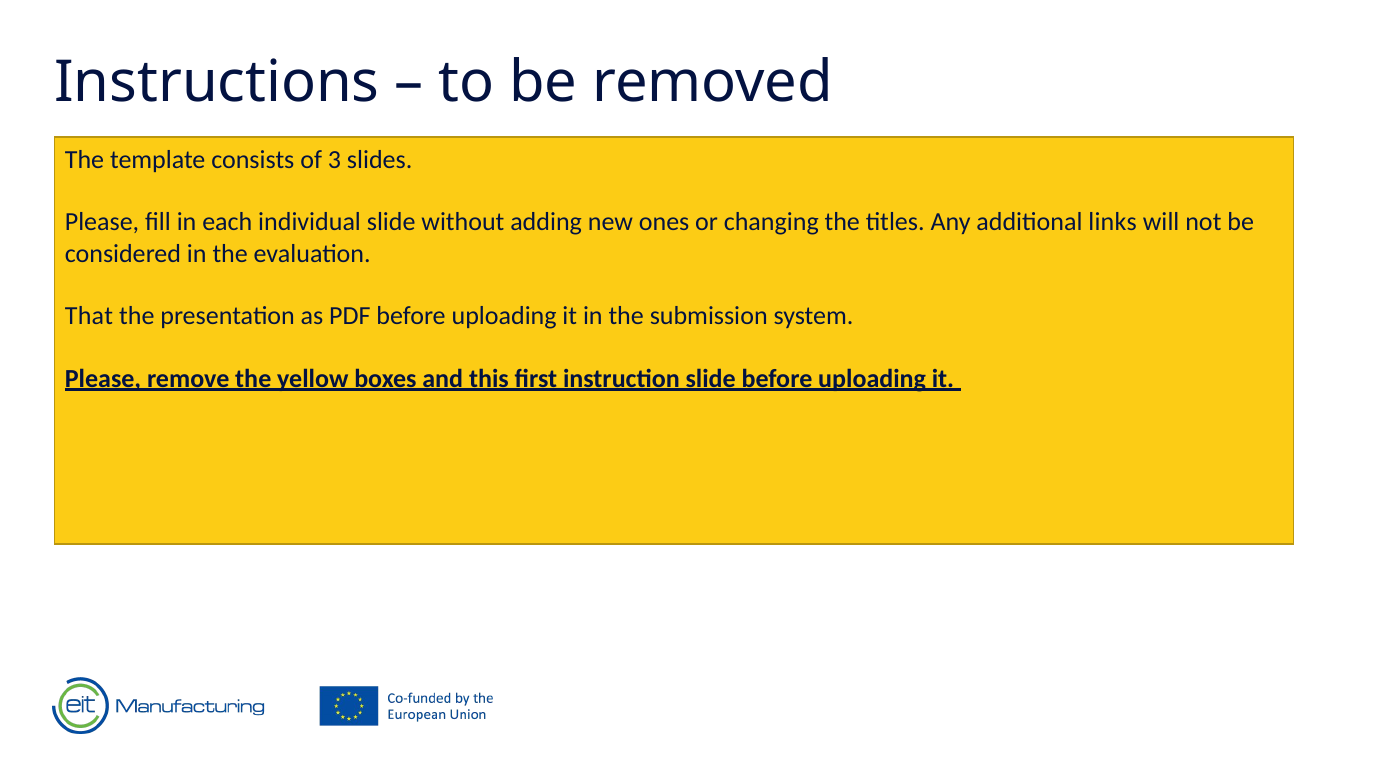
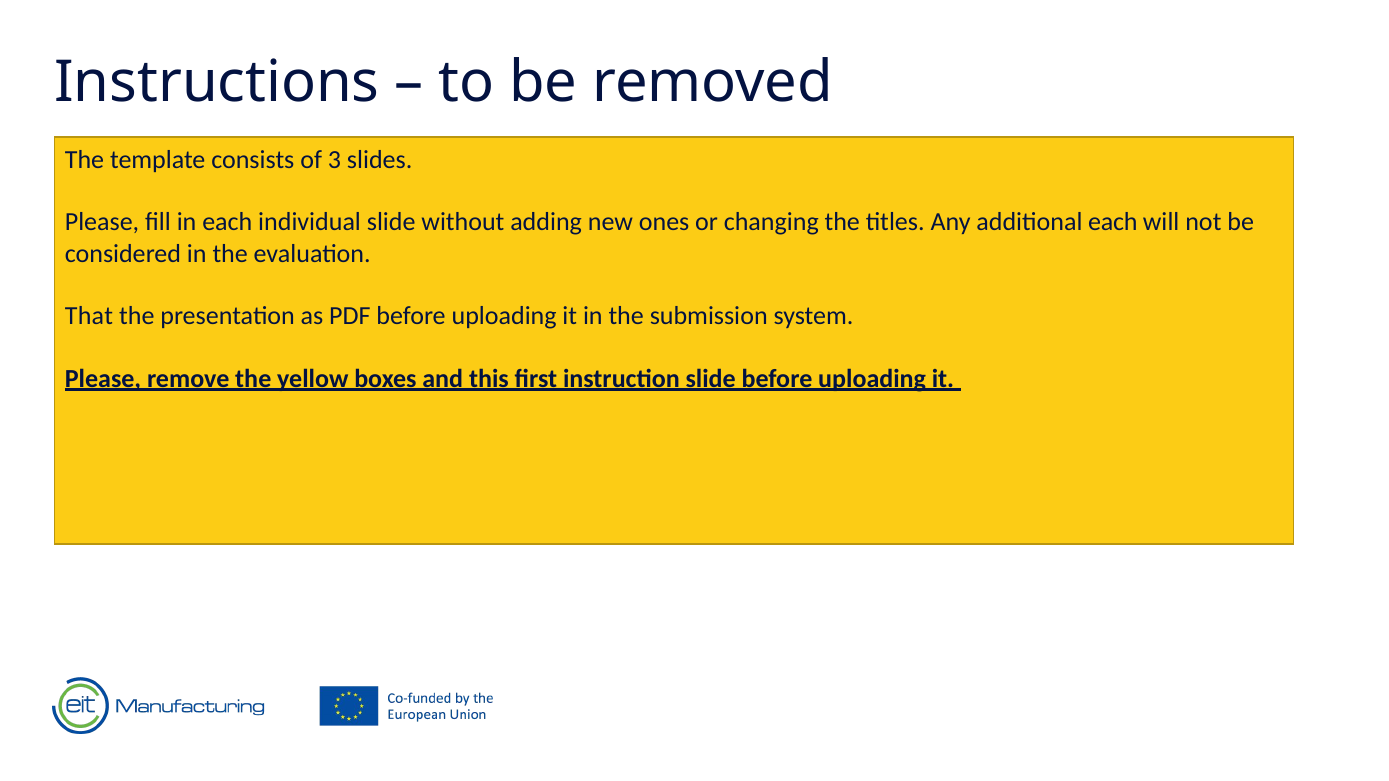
additional links: links -> each (1113, 222)
